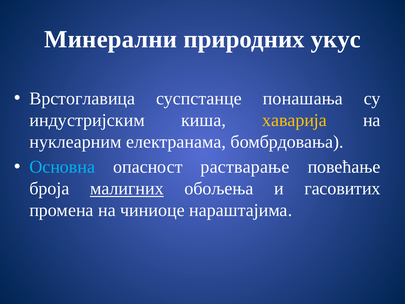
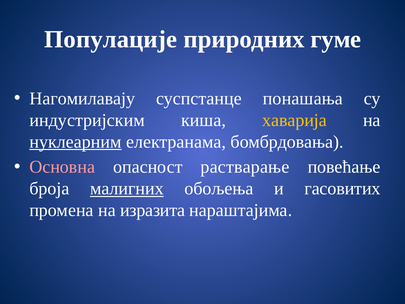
Минерални: Минерални -> Популације (111, 39)
укус: укус -> гуме (336, 39)
Врстоглавица: Врстоглавица -> Нагомилавају (82, 98)
нуклеарним underline: none -> present (75, 142)
Основна colour: light blue -> pink (62, 167)
чиниоце: чиниоце -> изразита (153, 210)
